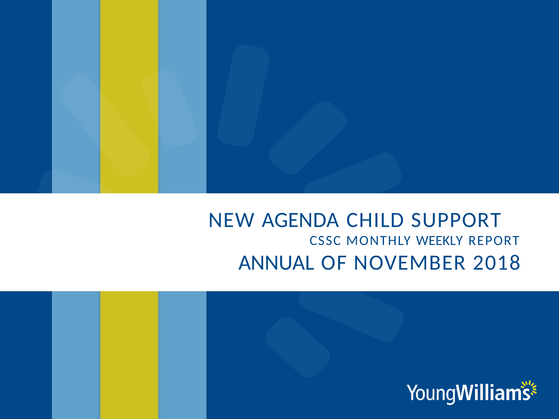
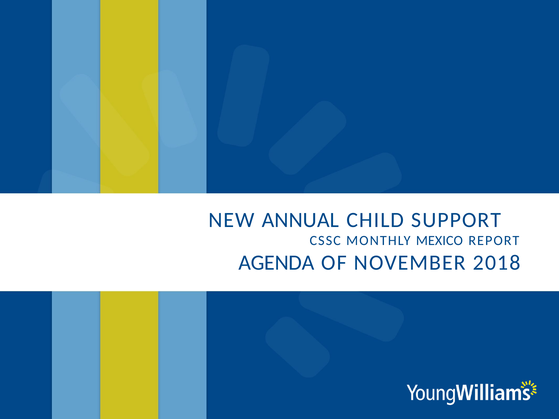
AGENDA: AGENDA -> ANNUAL (300, 220)
WEEKLY: WEEKLY -> MEXICO (439, 241)
ANNUAL: ANNUAL -> AGENDA (276, 263)
